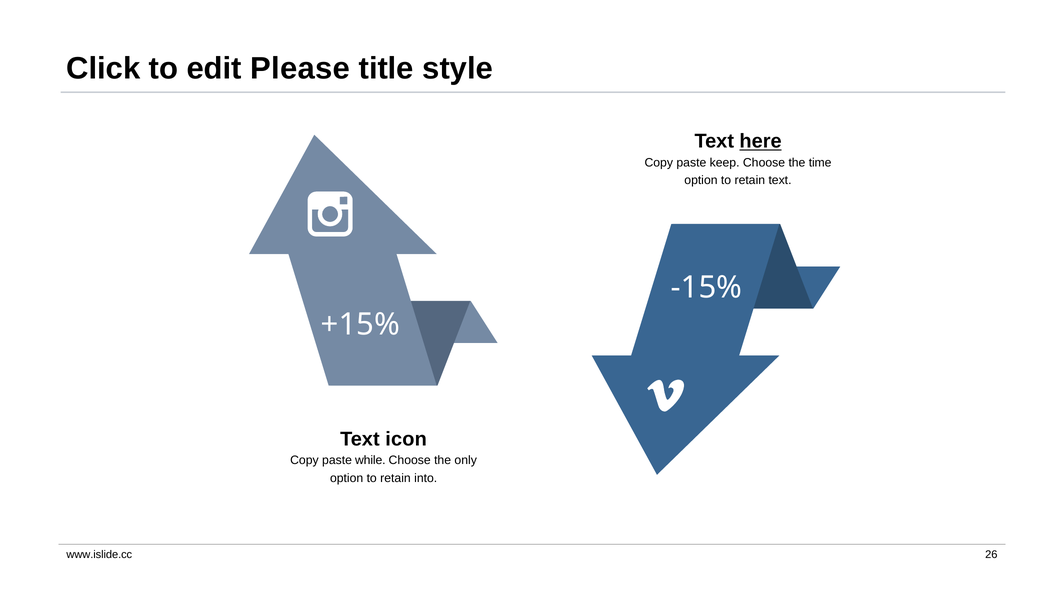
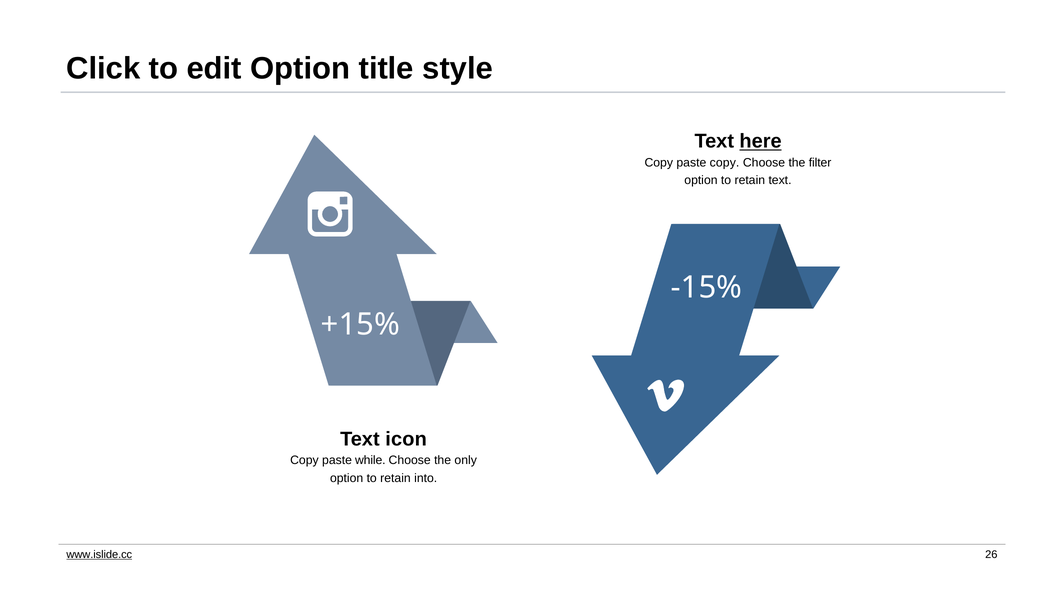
edit Please: Please -> Option (300, 69)
paste keep: keep -> copy (725, 163)
time: time -> filter (820, 163)
www.islide.cc underline: none -> present (99, 555)
